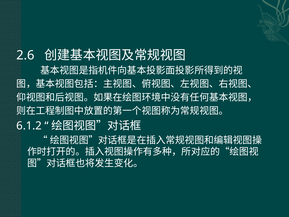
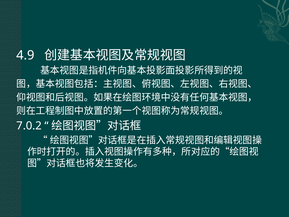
2.6: 2.6 -> 4.9 (25, 55)
6.1.2: 6.1.2 -> 7.0.2 (29, 126)
